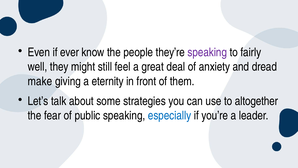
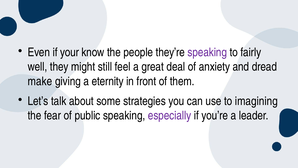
ever: ever -> your (70, 52)
altogether: altogether -> imagining (256, 101)
especially colour: blue -> purple (170, 115)
